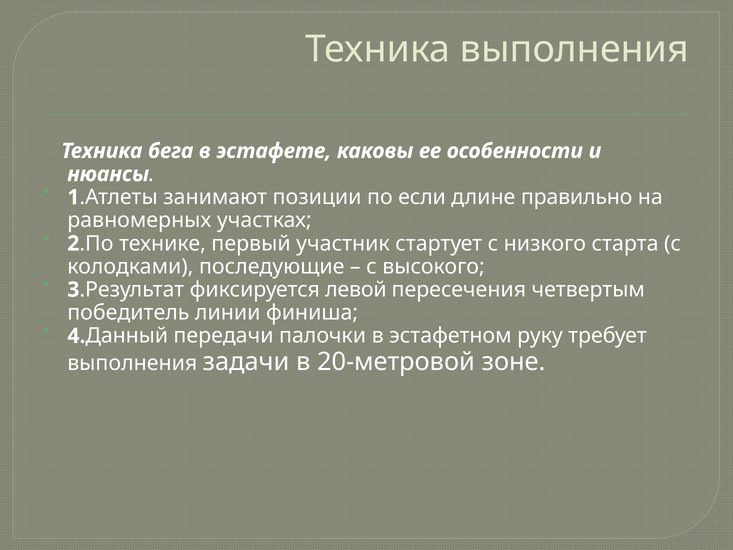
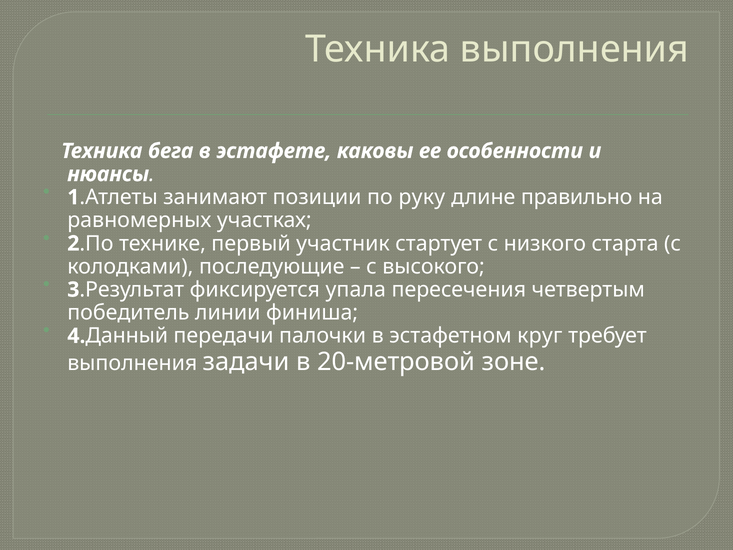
если: если -> руку (422, 197)
левой: левой -> упала (356, 290)
руку: руку -> круг (540, 336)
